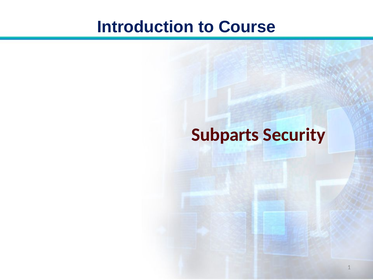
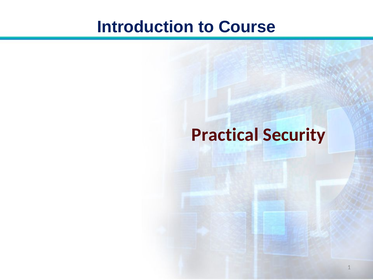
Subparts: Subparts -> Practical (225, 135)
